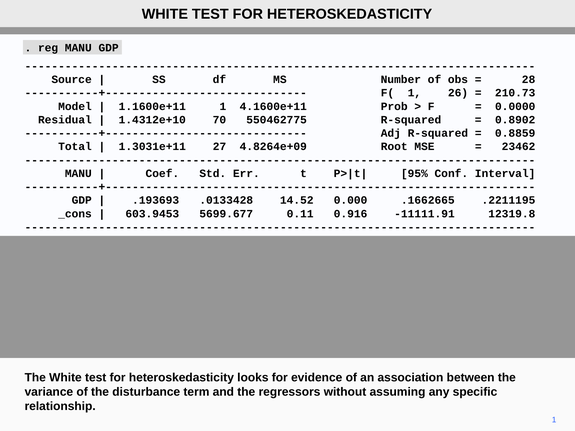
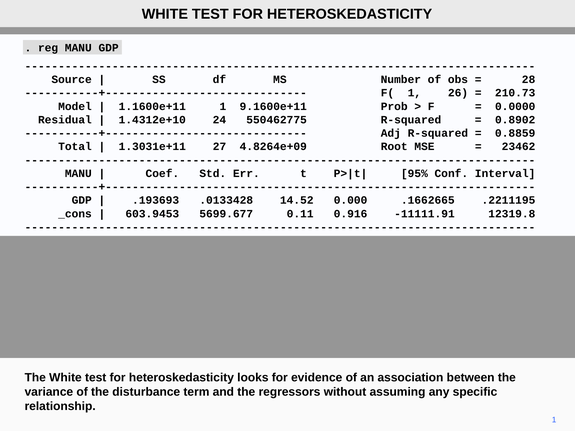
4.1600e+11: 4.1600e+11 -> 9.1600e+11 (273, 106)
70: 70 -> 24 (219, 120)
